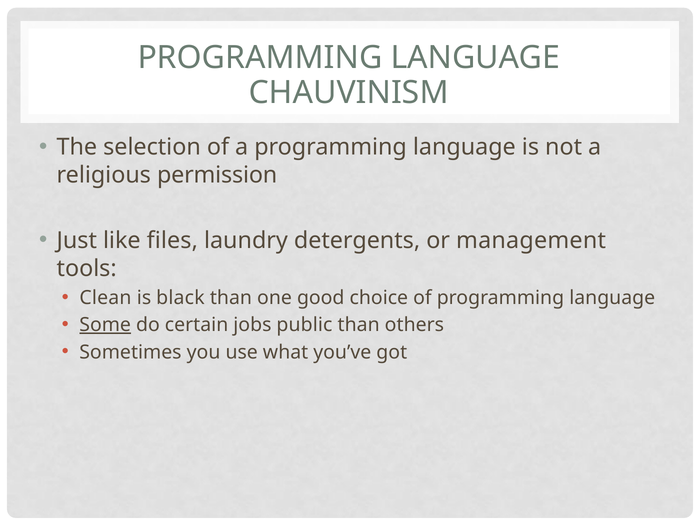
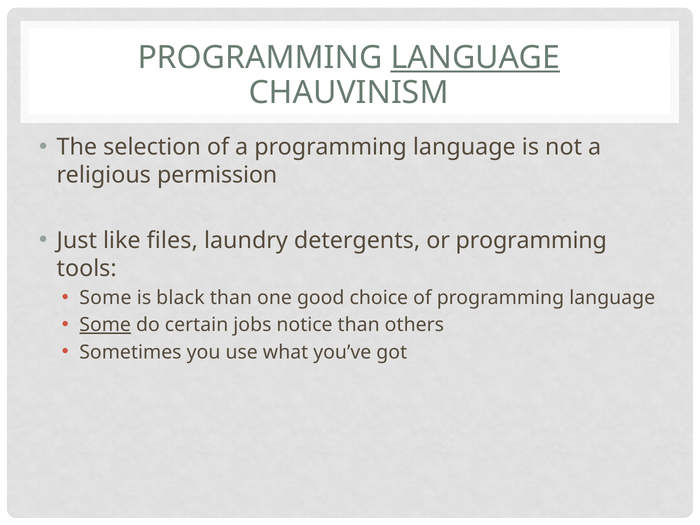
LANGUAGE underline: none -> present (475, 58)
or management: management -> programming (531, 240)
Clean: Clean -> Some (105, 298)
public: public -> notice (305, 325)
